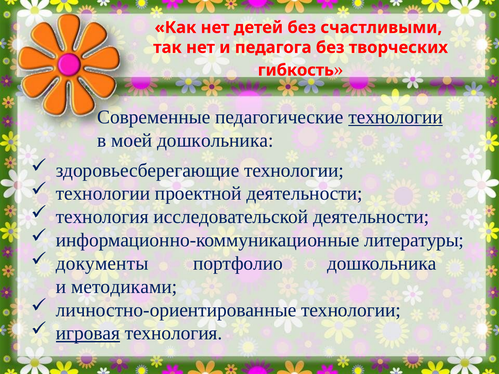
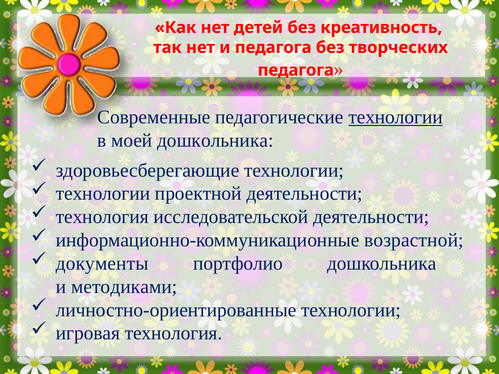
счастливыми: счастливыми -> креативность (381, 28)
гибкость: гибкость -> педагога (296, 70)
литературы: литературы -> возрастной (414, 240)
игровая underline: present -> none (88, 333)
